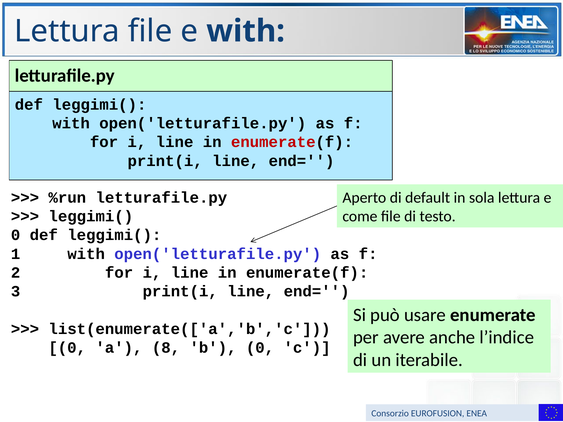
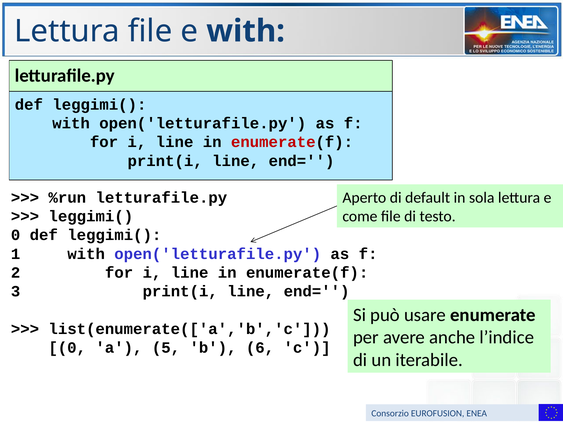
8: 8 -> 5 (166, 348)
b 0: 0 -> 6 (260, 348)
